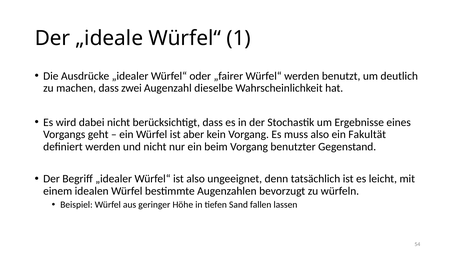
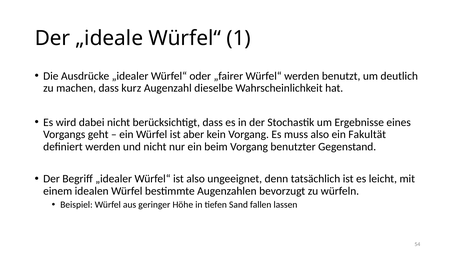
zwei: zwei -> kurz (131, 88)
